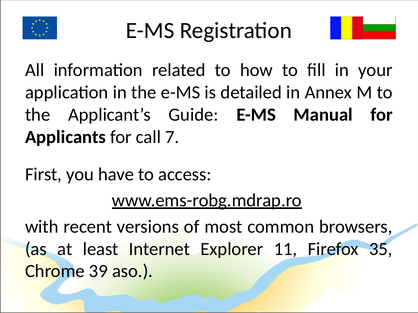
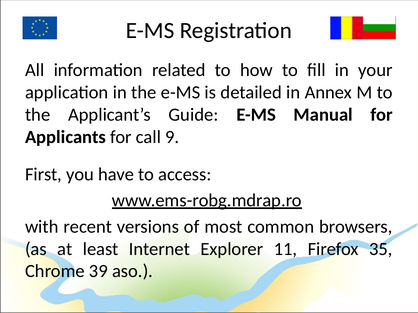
7: 7 -> 9 (172, 137)
